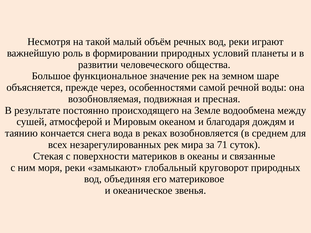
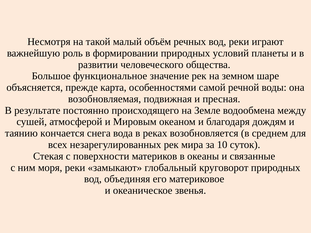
через: через -> карта (113, 88)
71: 71 -> 10 (222, 145)
